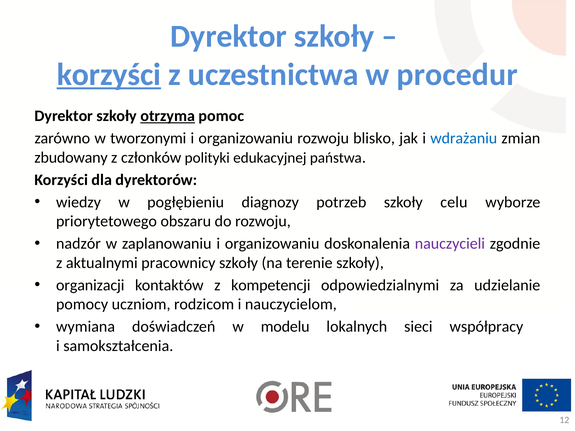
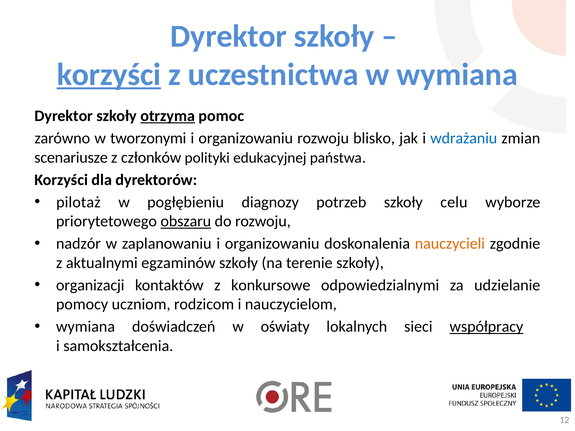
w procedur: procedur -> wymiana (457, 75)
zbudowany: zbudowany -> scenariusze (71, 158)
wiedzy: wiedzy -> pilotaż (78, 202)
obszaru underline: none -> present (186, 221)
nauczycieli colour: purple -> orange (450, 244)
pracownicy: pracownicy -> egzaminów (178, 263)
kompetencji: kompetencji -> konkursowe (271, 285)
modelu: modelu -> oświaty (285, 327)
współpracy underline: none -> present (486, 327)
